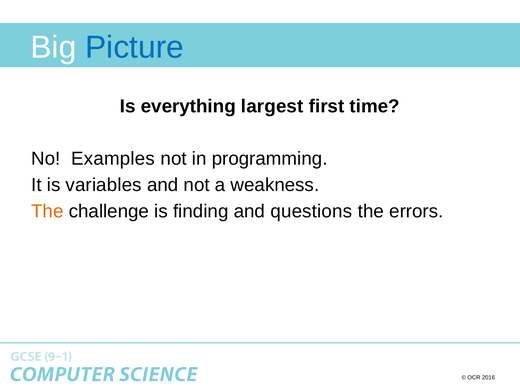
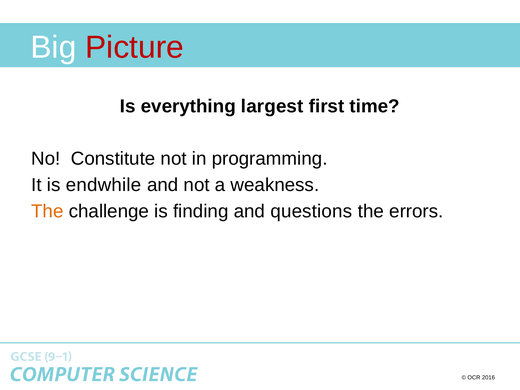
Picture colour: blue -> red (135, 47)
Examples: Examples -> Constitute (113, 159)
variables: variables -> endwhile (104, 185)
